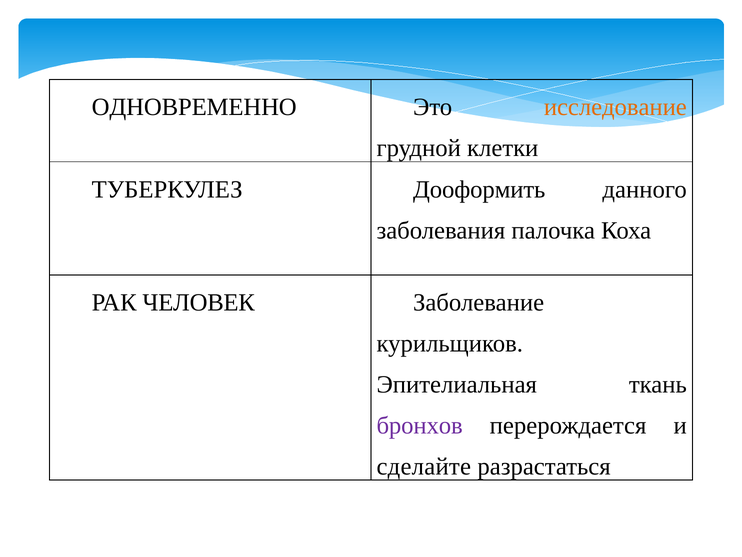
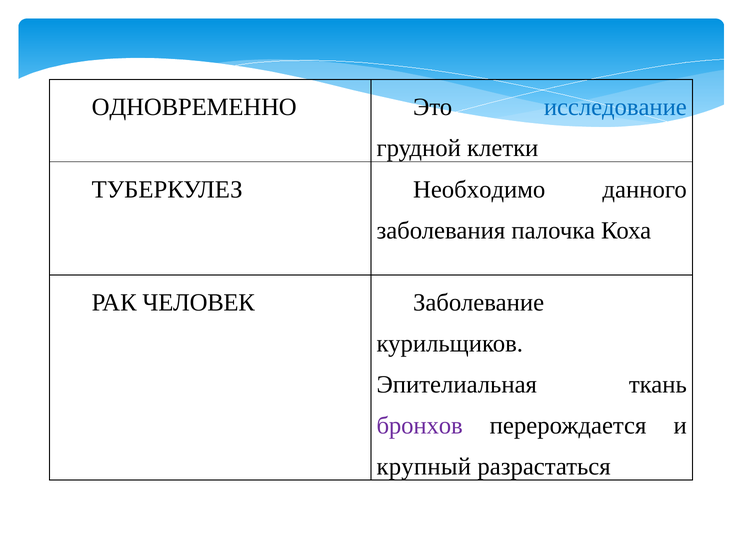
исследование colour: orange -> blue (615, 107)
Дооформить: Дооформить -> Необходимо (479, 189)
сделайте: сделайте -> крупный (424, 466)
